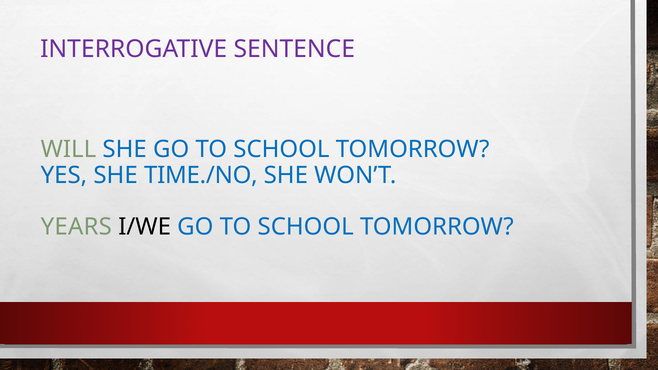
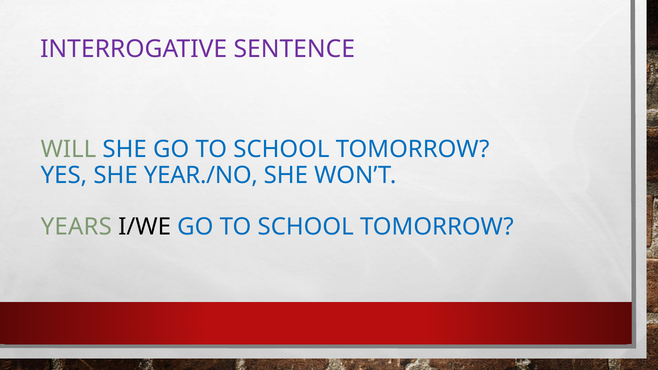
TIME./NO: TIME./NO -> YEAR./NO (201, 175)
